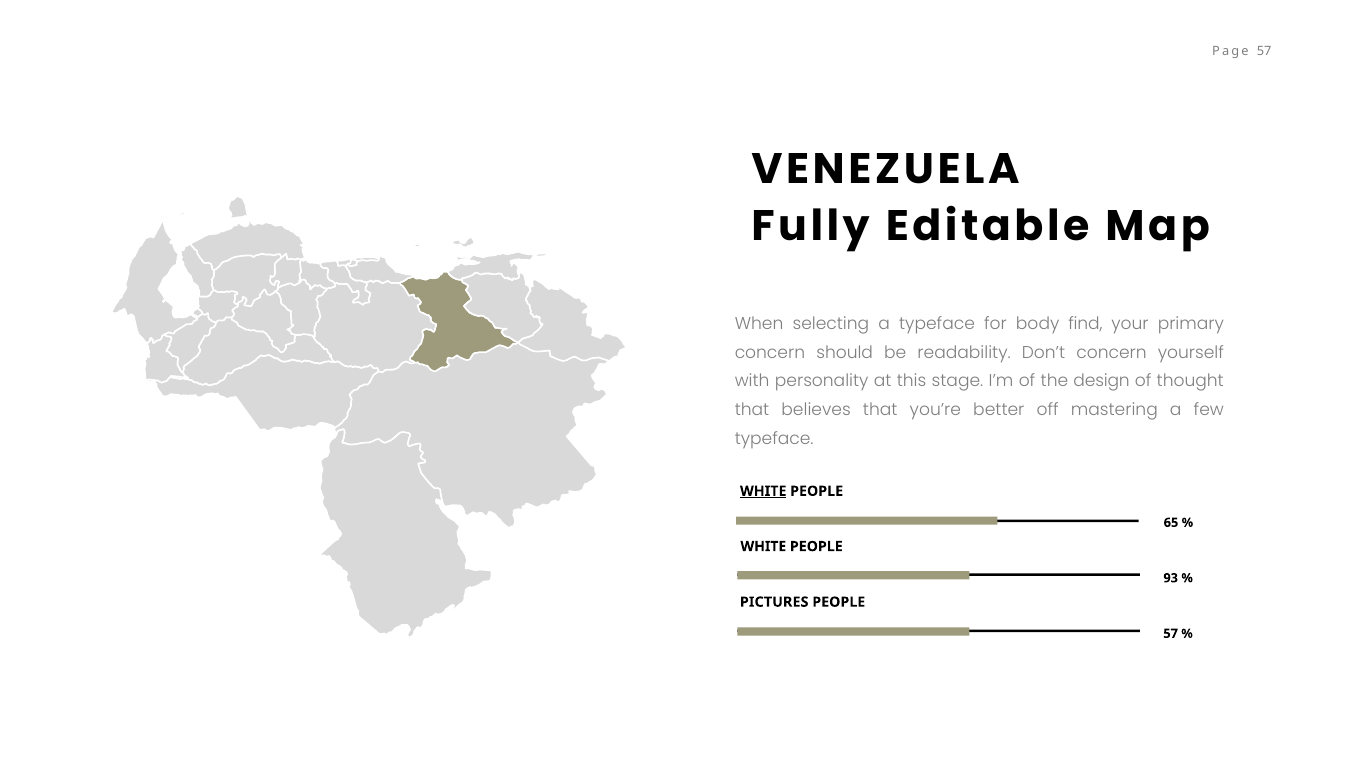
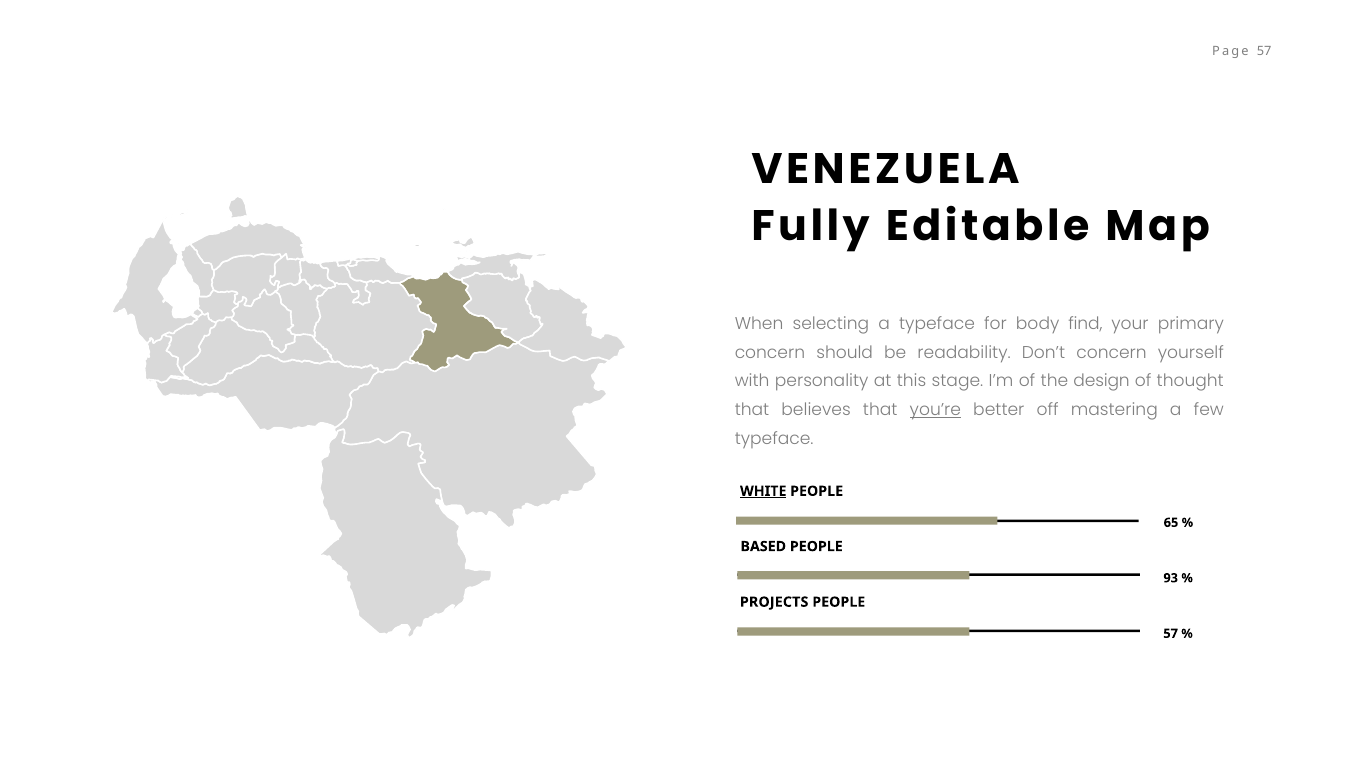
you’re underline: none -> present (935, 410)
WHITE: WHITE -> BASED (763, 547)
PICTURES: PICTURES -> PROJECTS (774, 602)
